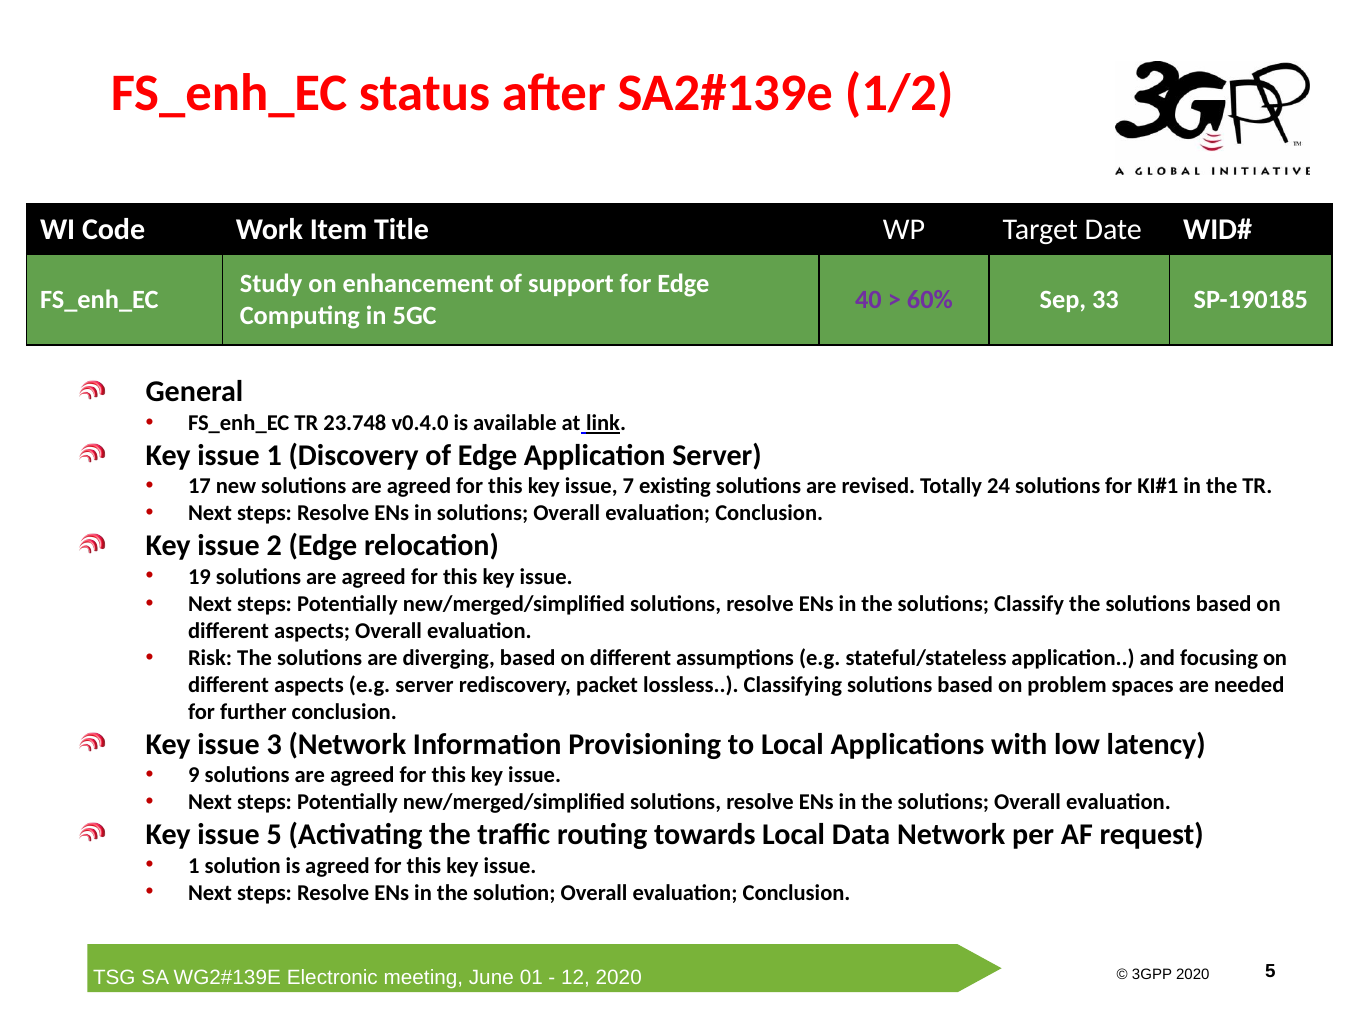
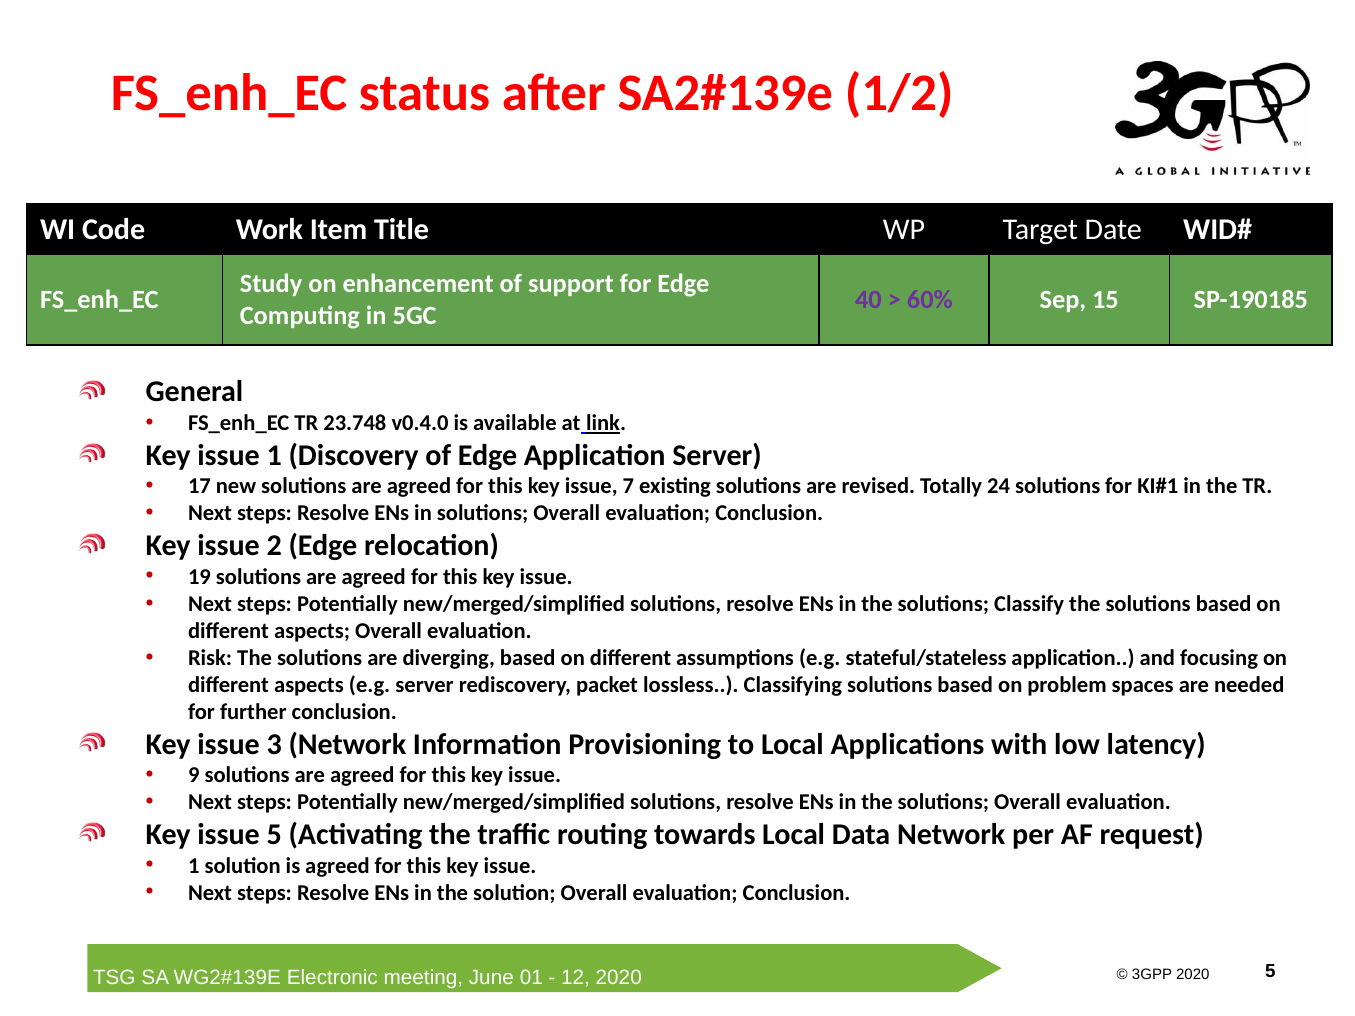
33: 33 -> 15 (1105, 300)
